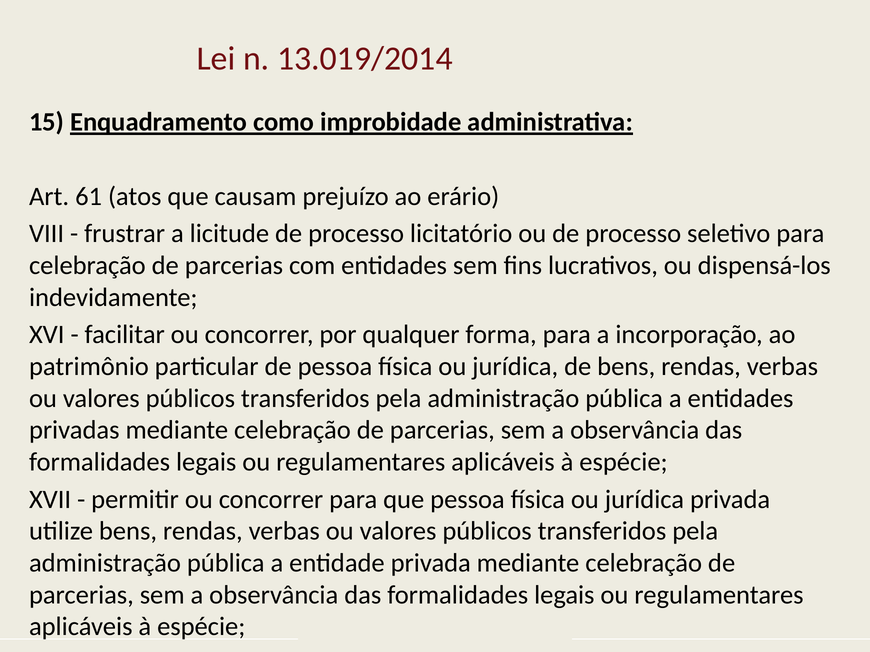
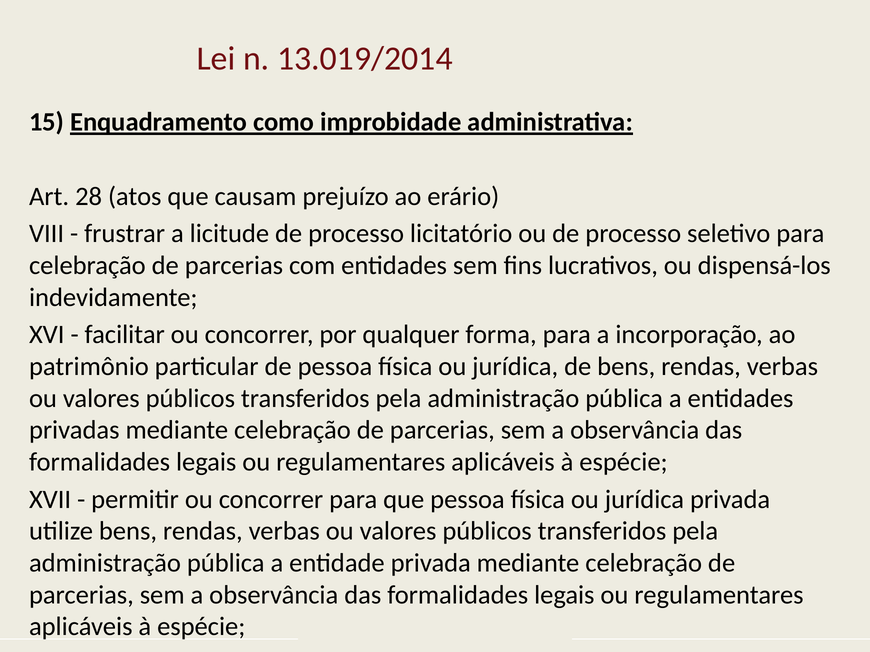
61: 61 -> 28 (89, 197)
